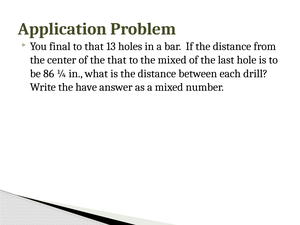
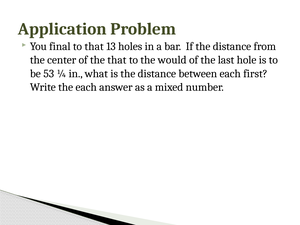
the mixed: mixed -> would (172, 60)
86: 86 -> 53 (49, 74)
drill: drill -> first (255, 74)
the have: have -> each (86, 87)
